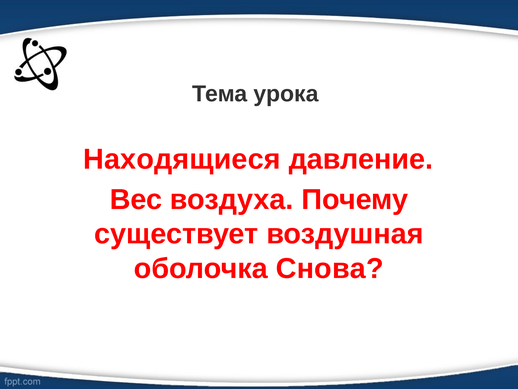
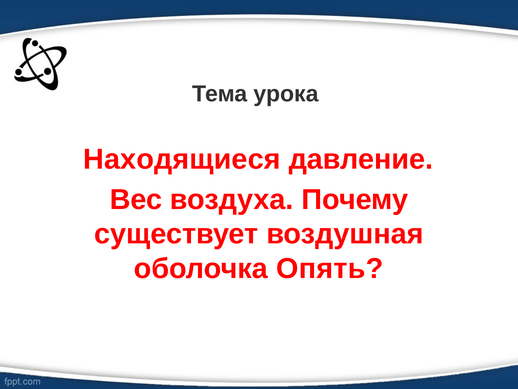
Снова: Снова -> Опять (330, 268)
